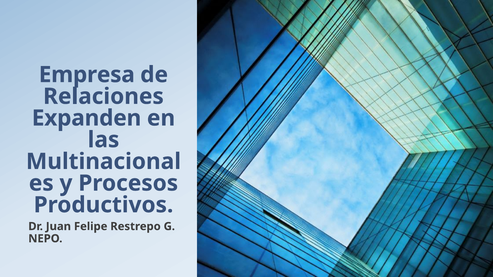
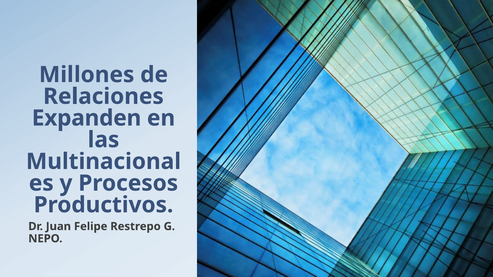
Empresa: Empresa -> Millones (87, 75)
